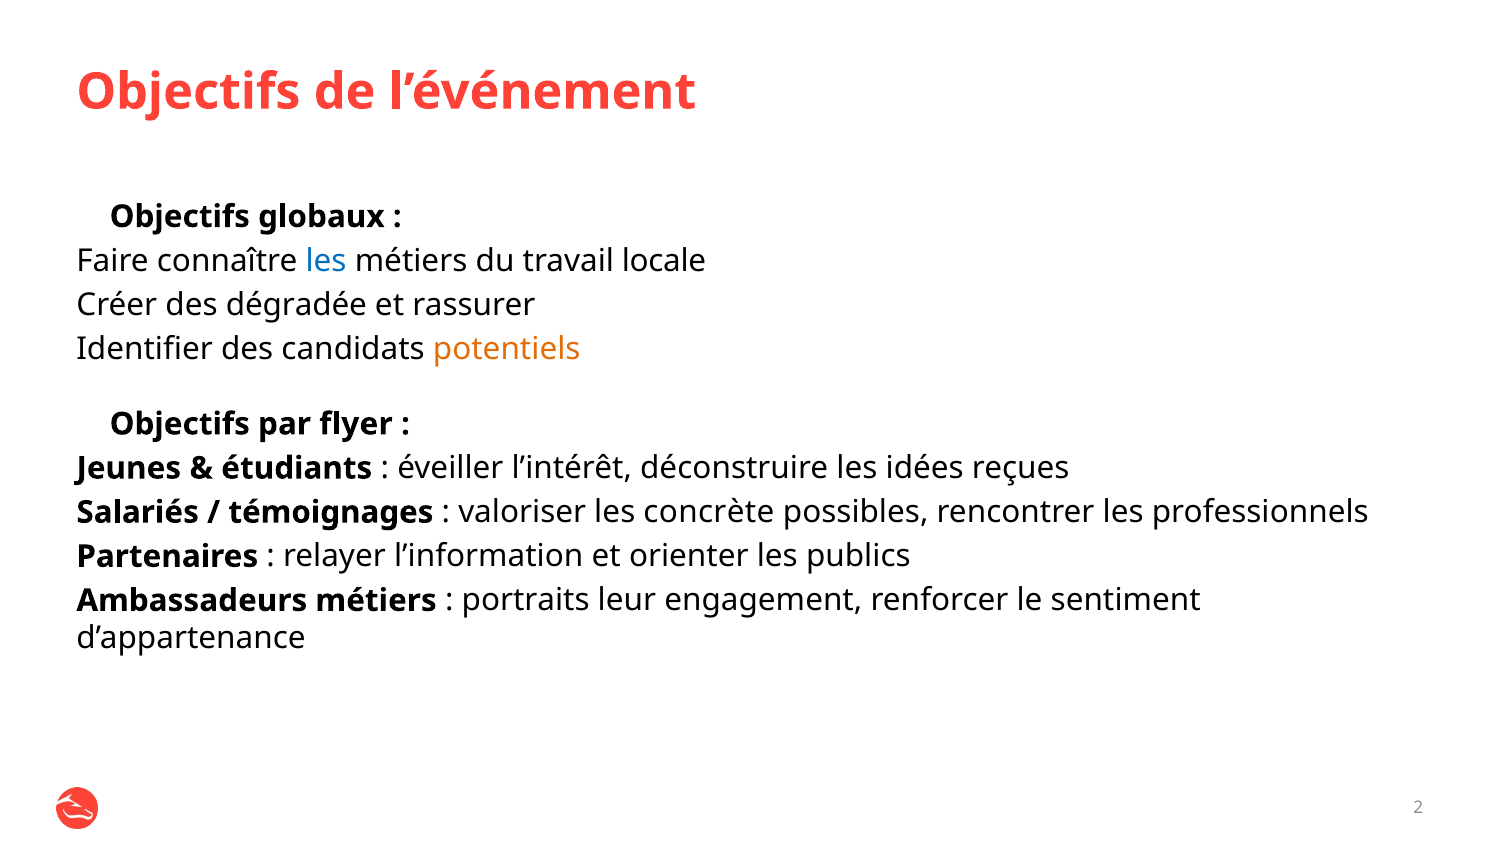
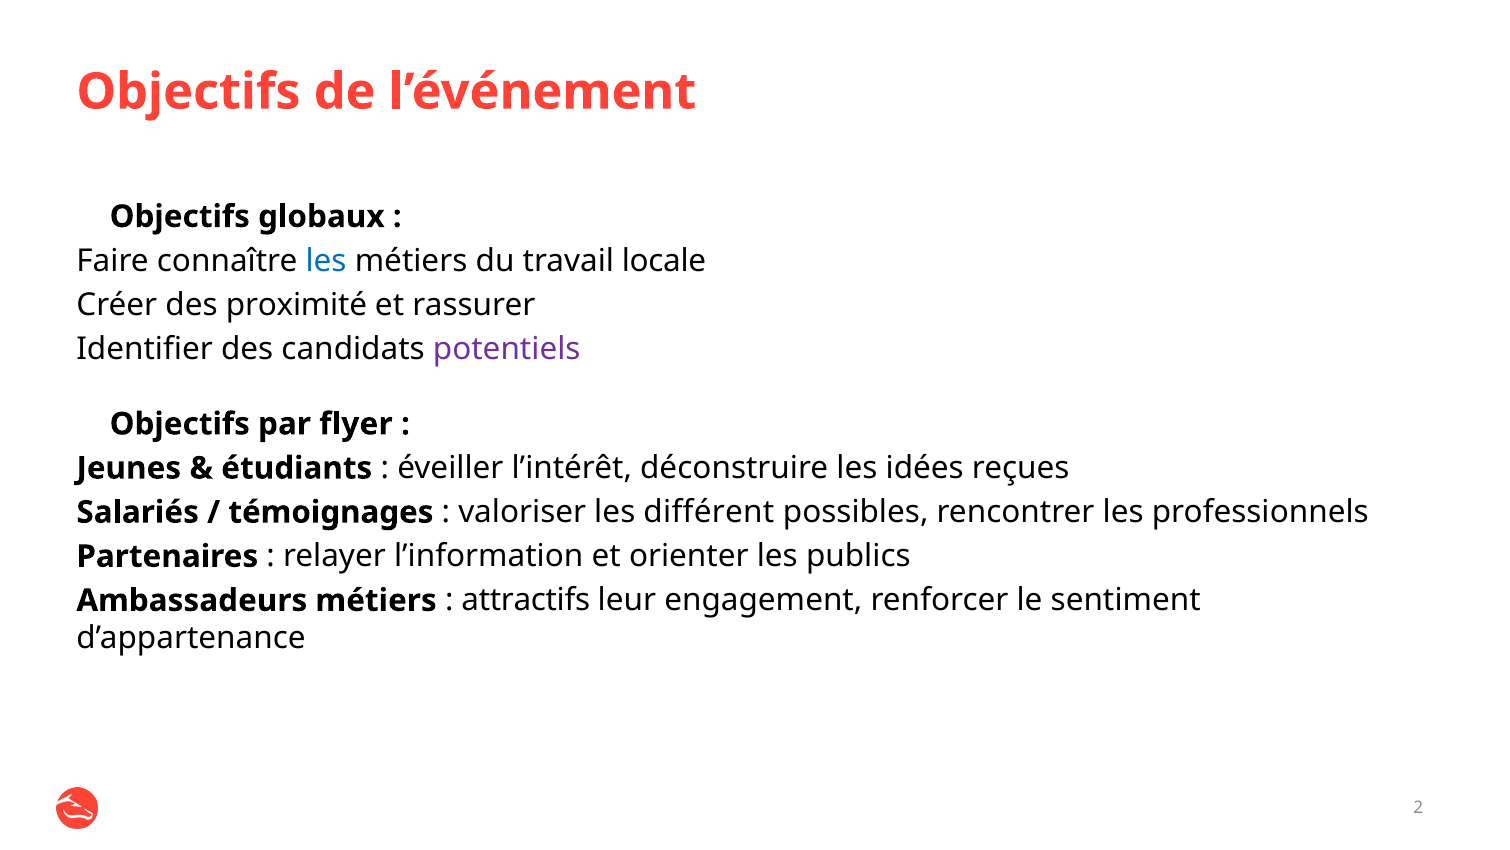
dégradée: dégradée -> proximité (296, 305)
potentiels colour: orange -> purple (507, 349)
concrète: concrète -> différent (709, 512)
portraits: portraits -> attractifs (526, 600)
